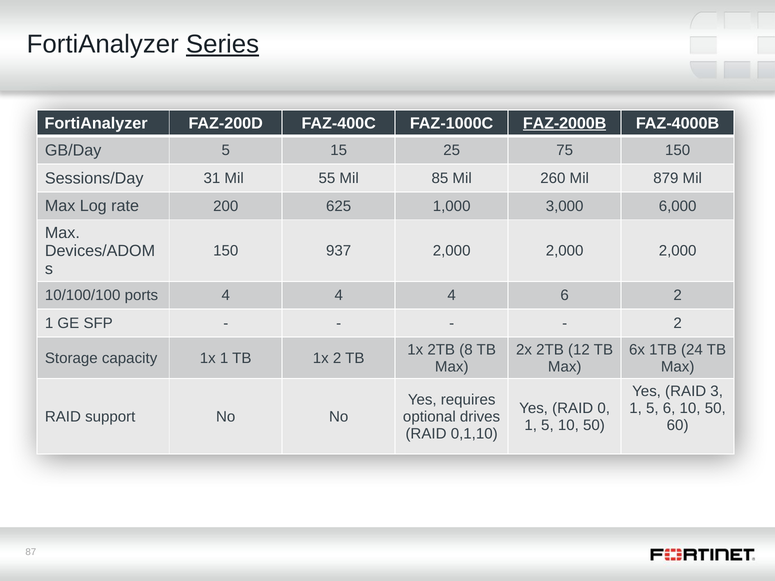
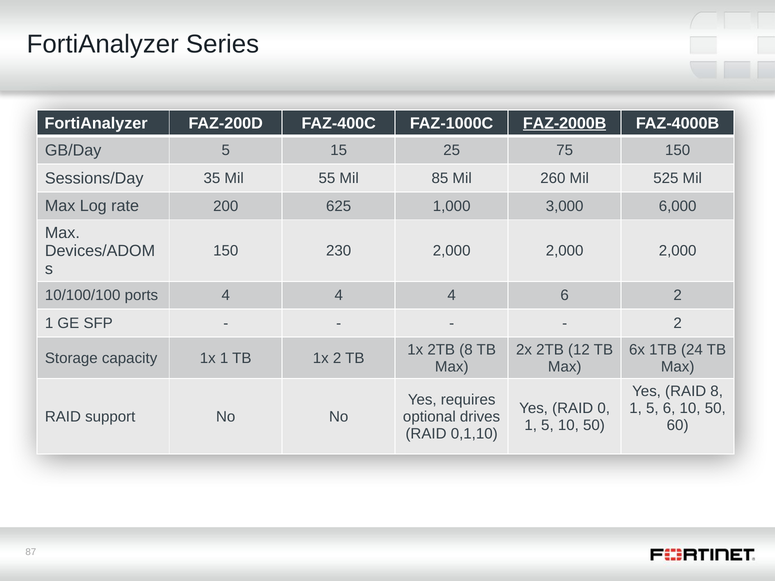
Series underline: present -> none (223, 44)
31: 31 -> 35 (212, 178)
879: 879 -> 525 (666, 178)
937: 937 -> 230 (339, 251)
RAID 3: 3 -> 8 (717, 391)
